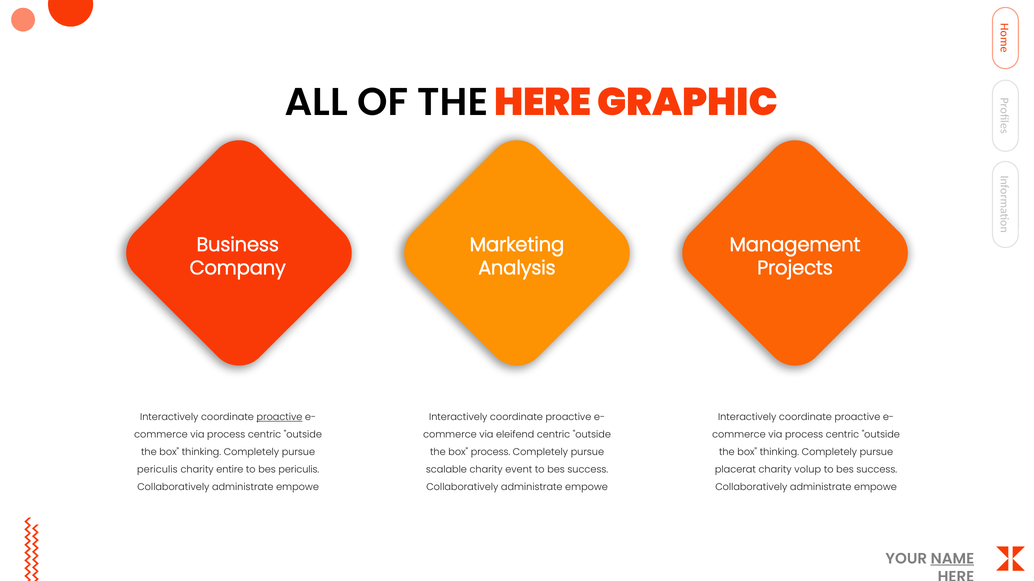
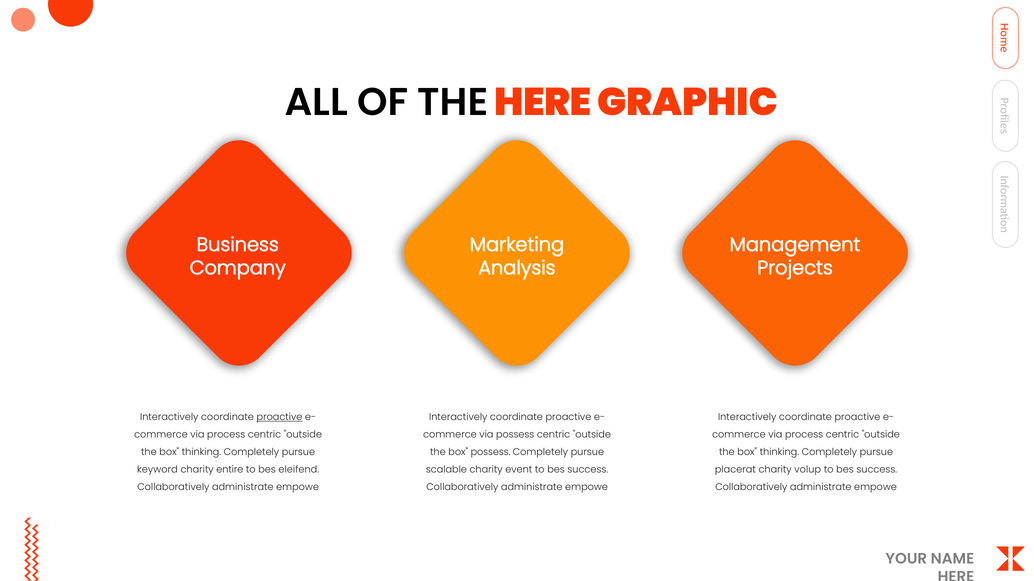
via eleifend: eleifend -> possess (515, 435)
box process: process -> possess (490, 453)
periculis: periculis -> keyword (157, 470)
bes periculis: periculis -> eleifend (299, 470)
NAME underline: present -> none (952, 559)
